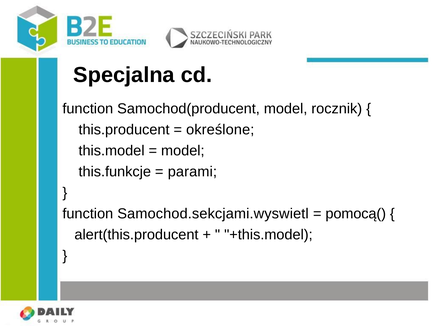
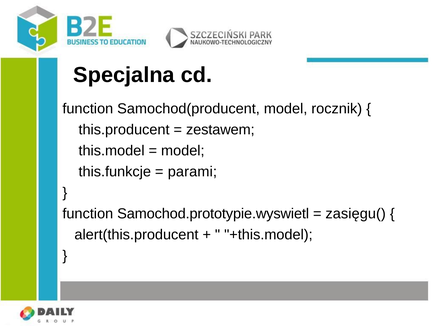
określone: określone -> zestawem (220, 130)
Samochod.sekcjami.wyswietl: Samochod.sekcjami.wyswietl -> Samochod.prototypie.wyswietl (213, 214)
pomocą(: pomocą( -> zasięgu( (356, 214)
